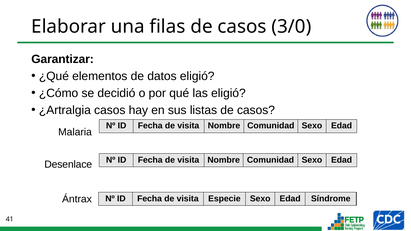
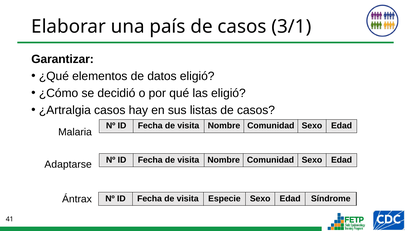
filas: filas -> país (168, 27)
3/0: 3/0 -> 3/1 (291, 27)
Desenlace: Desenlace -> Adaptarse (68, 164)
